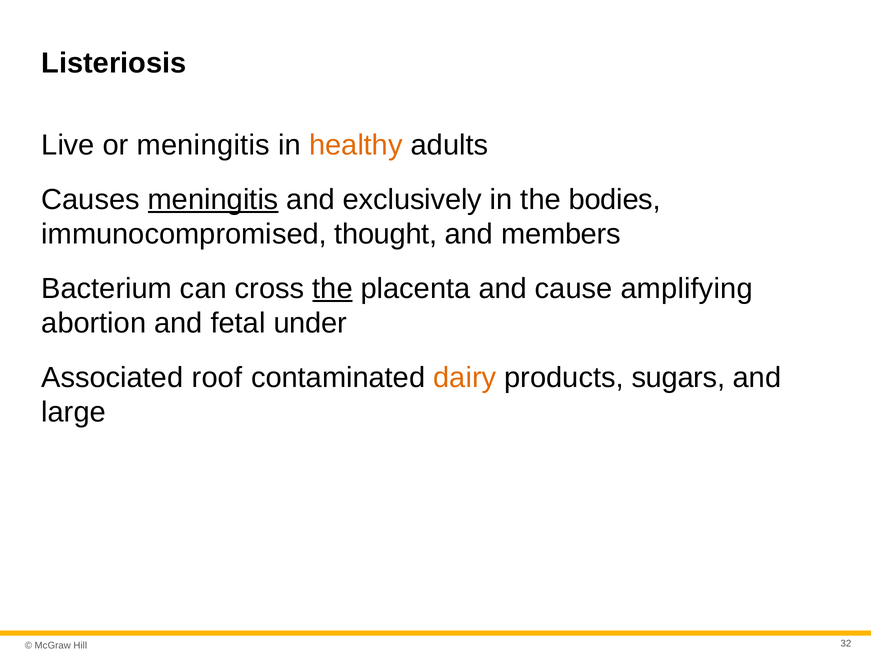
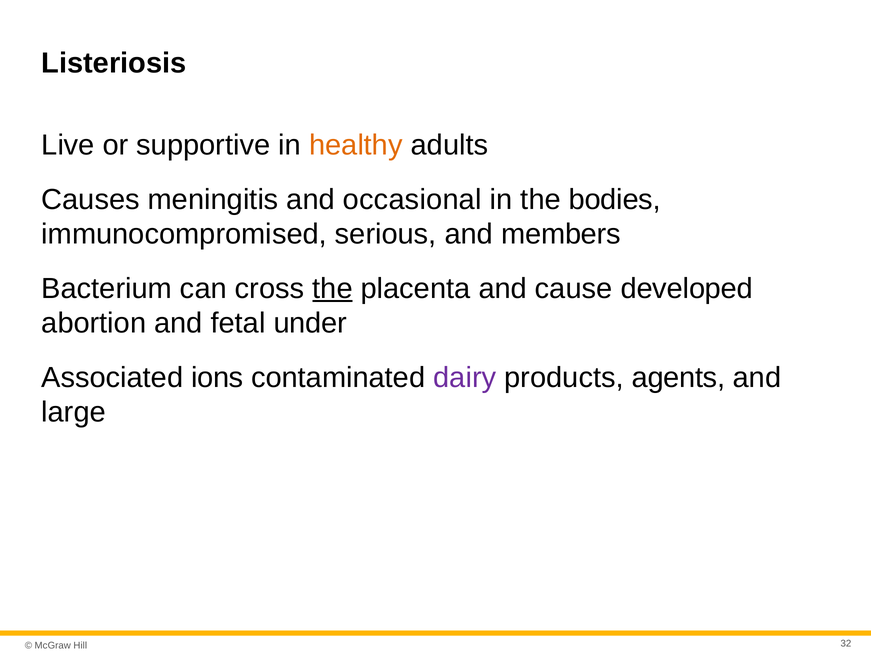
or meningitis: meningitis -> supportive (203, 145)
meningitis underline: present -> none (213, 200)
exclusively: exclusively -> occasional (412, 200)
thought: thought -> serious (386, 234)
amplifying: amplifying -> developed (687, 289)
roof: roof -> ions (217, 378)
dairy colour: orange -> purple (465, 378)
sugars: sugars -> agents (678, 378)
